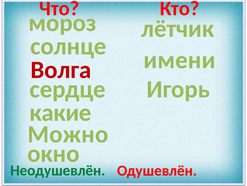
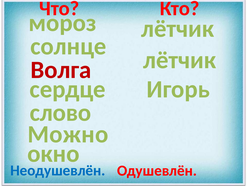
имени: имени -> лётчик (180, 60)
какие: какие -> слово (60, 112)
Неодушевлён colour: green -> blue (58, 170)
